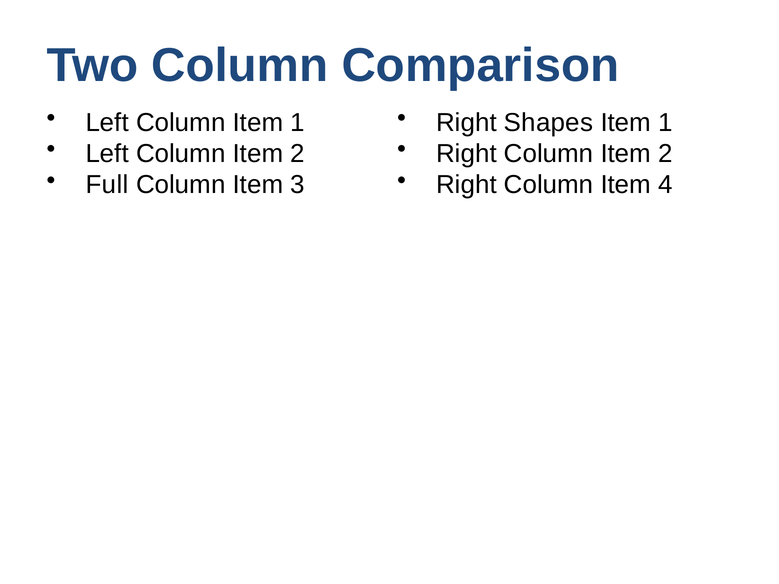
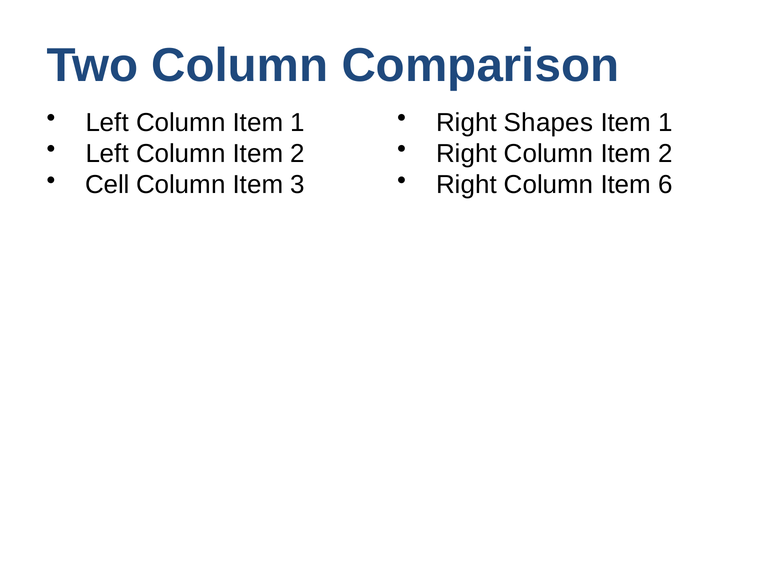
Full: Full -> Cell (107, 185)
4: 4 -> 6 (665, 185)
